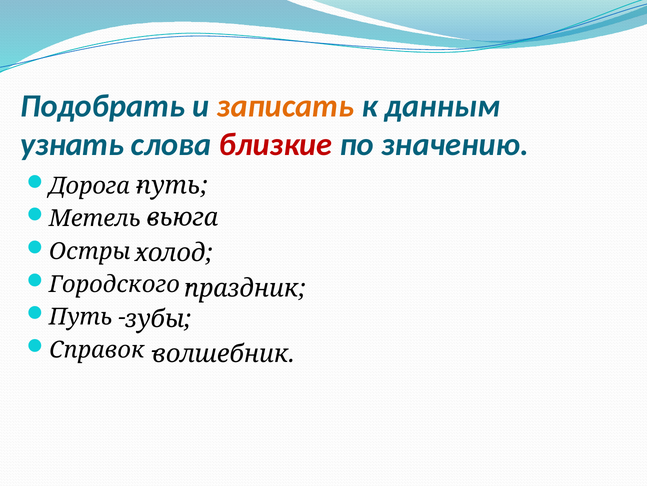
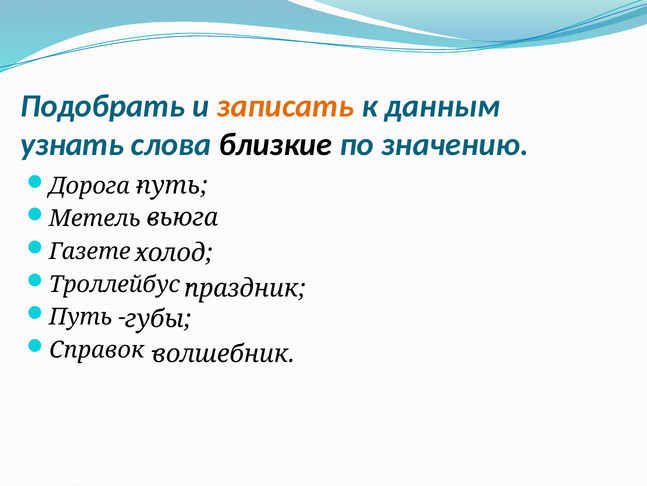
близкие colour: red -> black (276, 145)
Остры: Остры -> Газете (90, 251)
Городского: Городского -> Троллейбус (114, 284)
зубы: зубы -> губы (158, 318)
